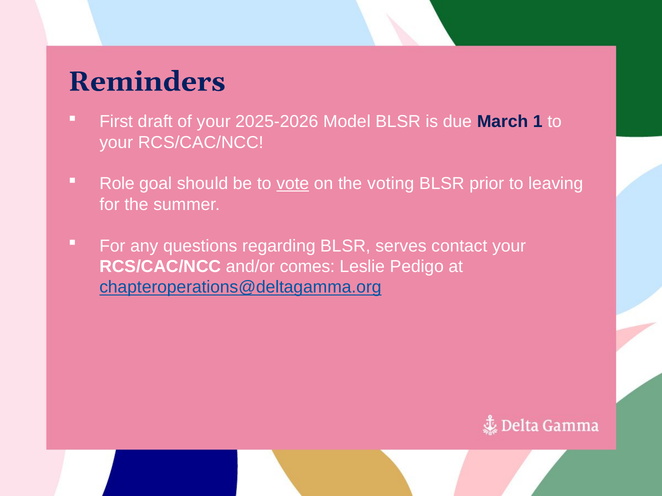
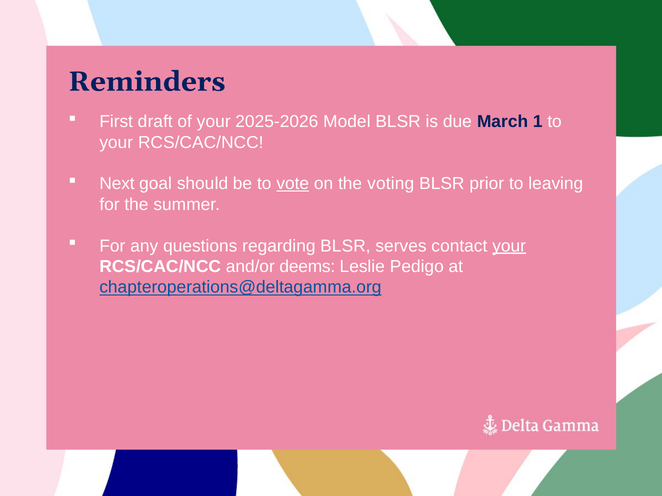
Role: Role -> Next (117, 184)
your underline: none -> present (509, 246)
comes: comes -> deems (307, 267)
